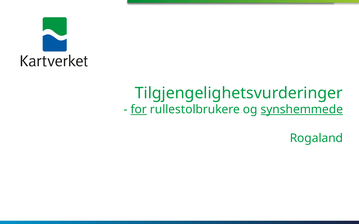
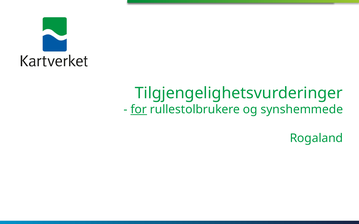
synshemmede underline: present -> none (302, 110)
